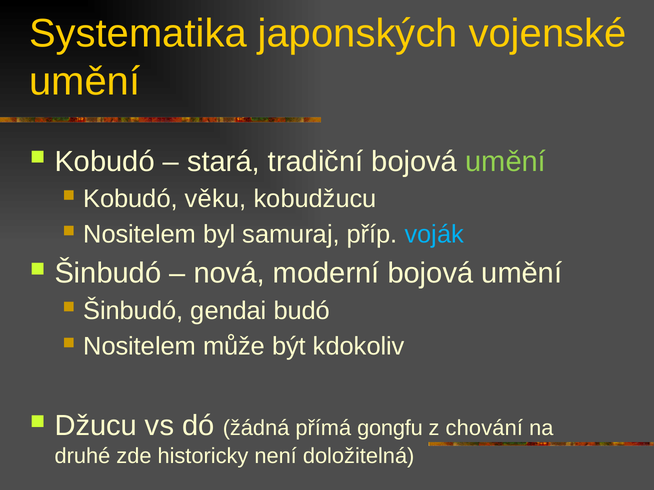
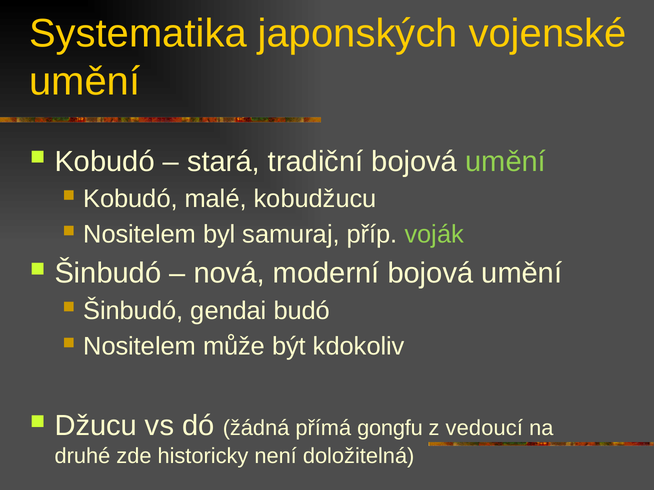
věku: věku -> malé (216, 199)
voják colour: light blue -> light green (434, 235)
chování: chování -> vedoucí (484, 429)
